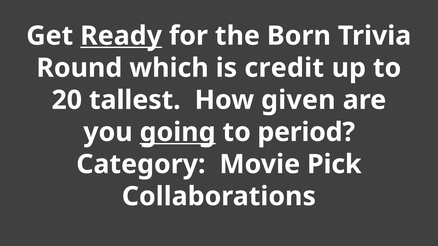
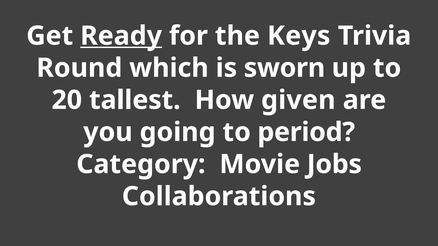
Born: Born -> Keys (299, 36)
credit: credit -> sworn (285, 68)
going underline: present -> none (178, 132)
Pick: Pick -> Jobs (334, 165)
